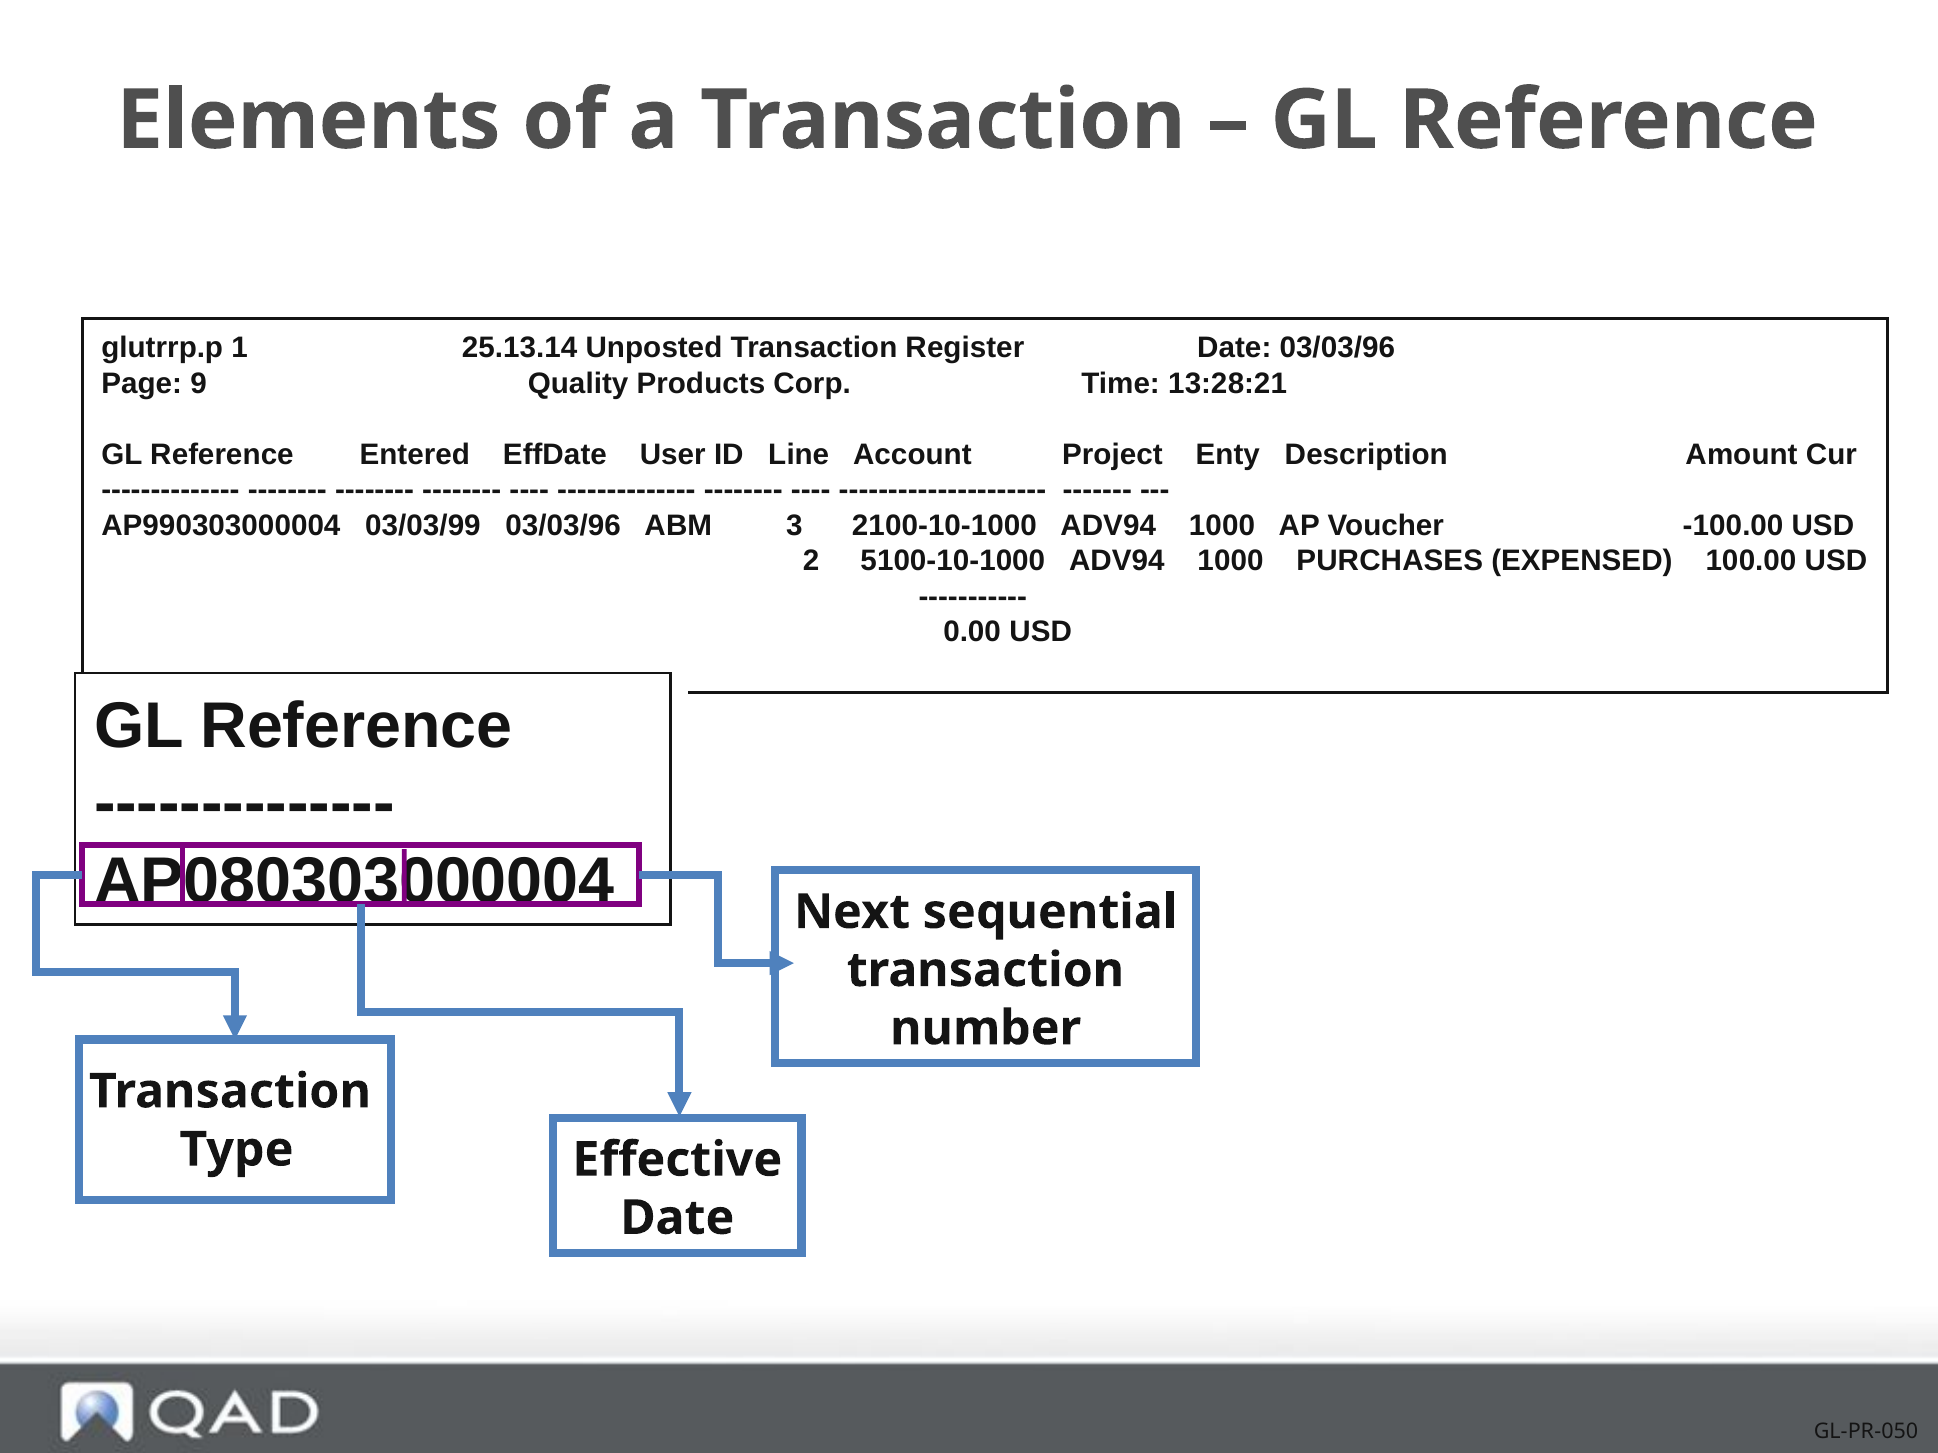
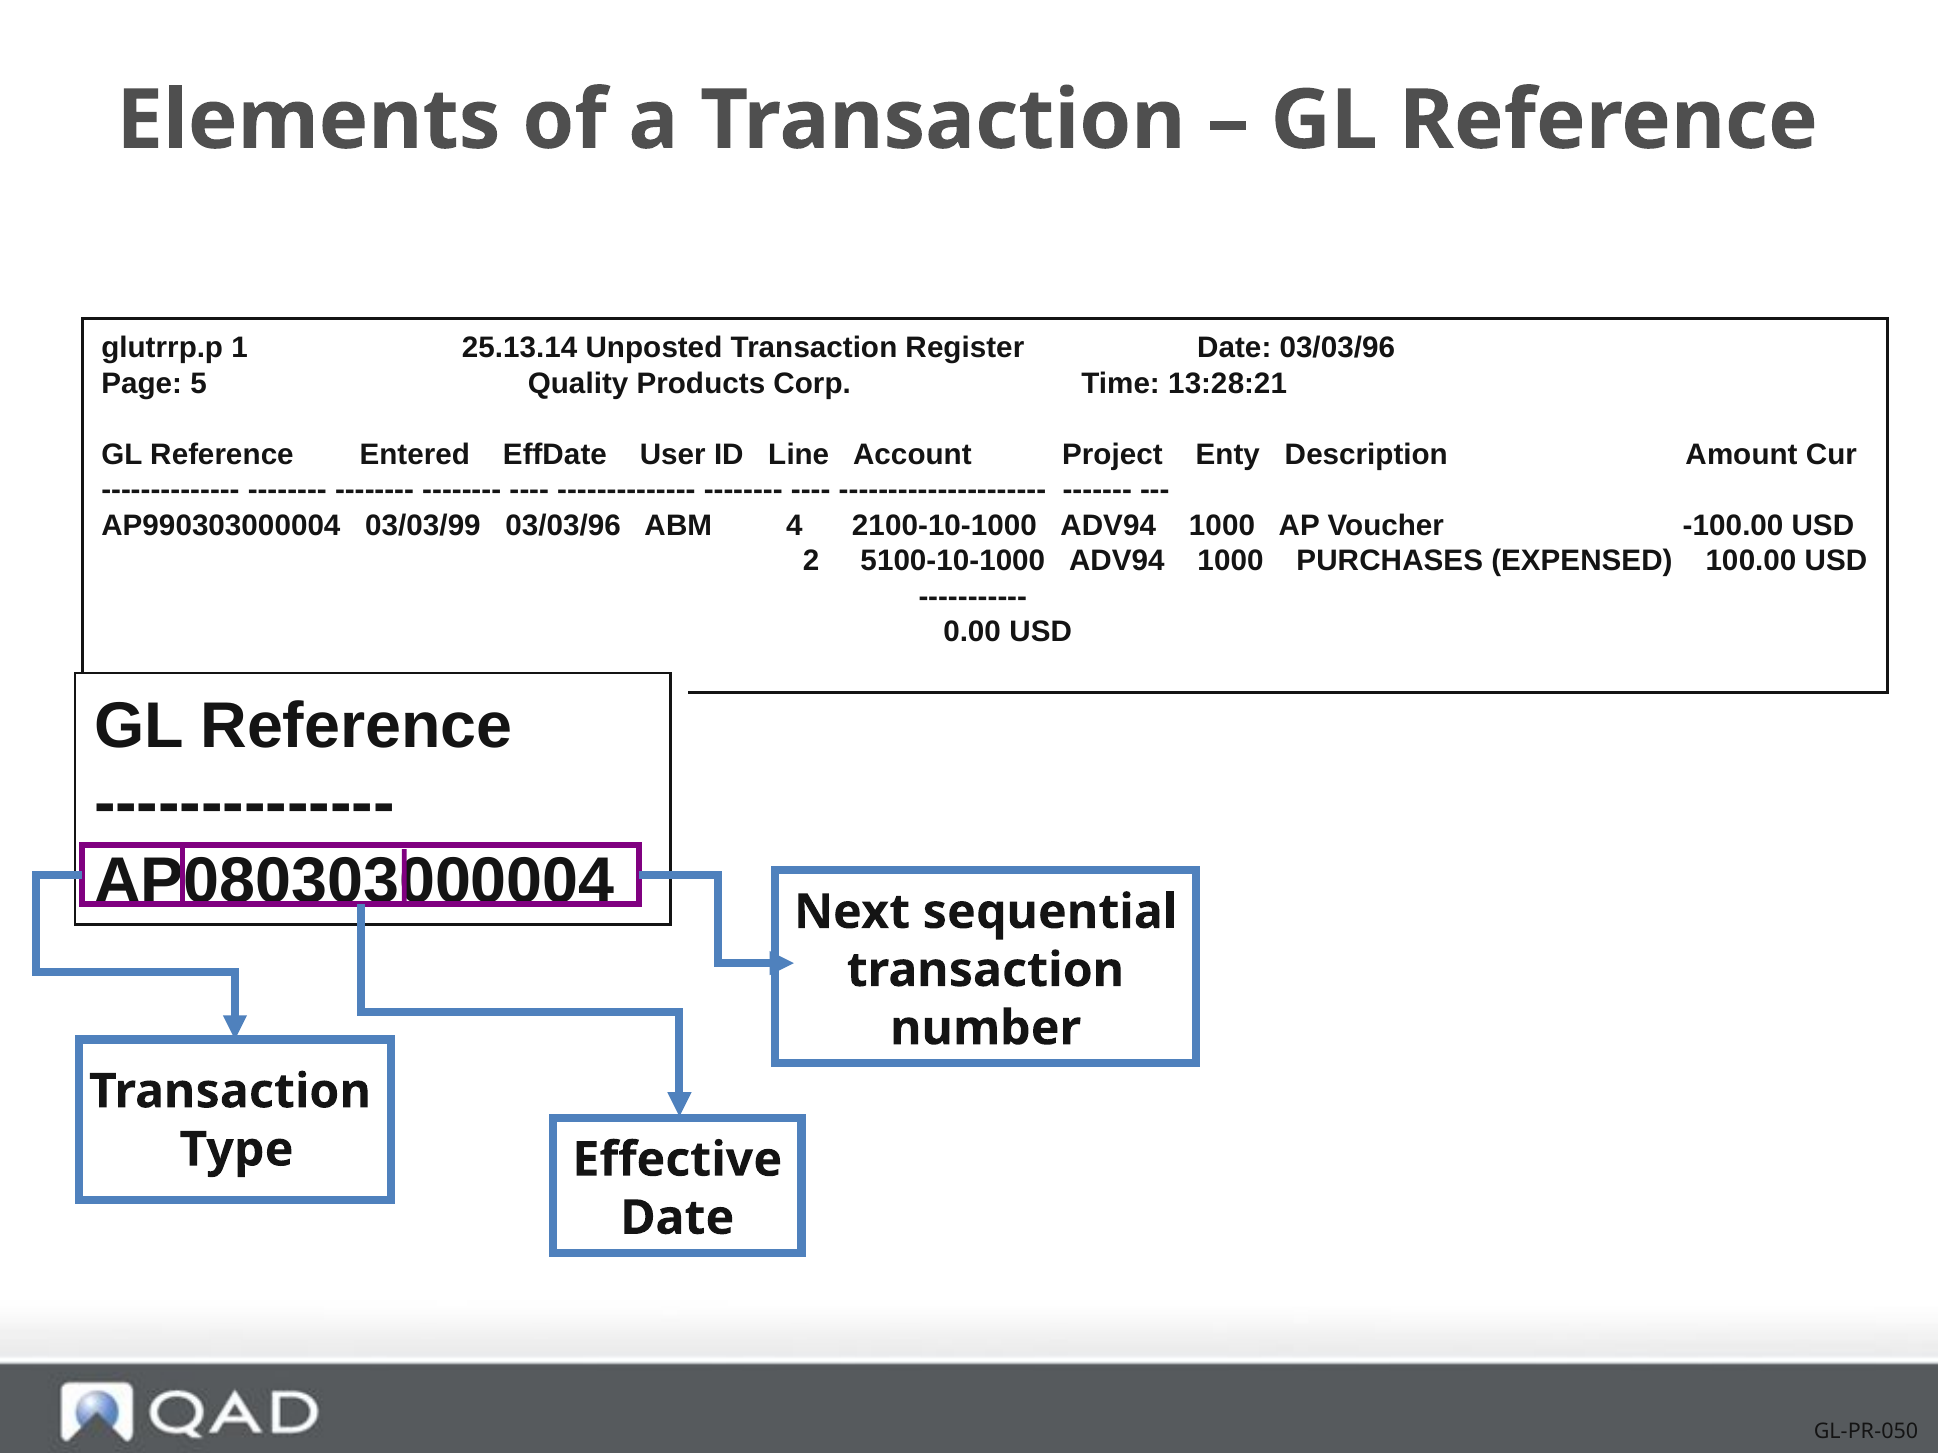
9: 9 -> 5 (199, 383)
3: 3 -> 4 (794, 526)
